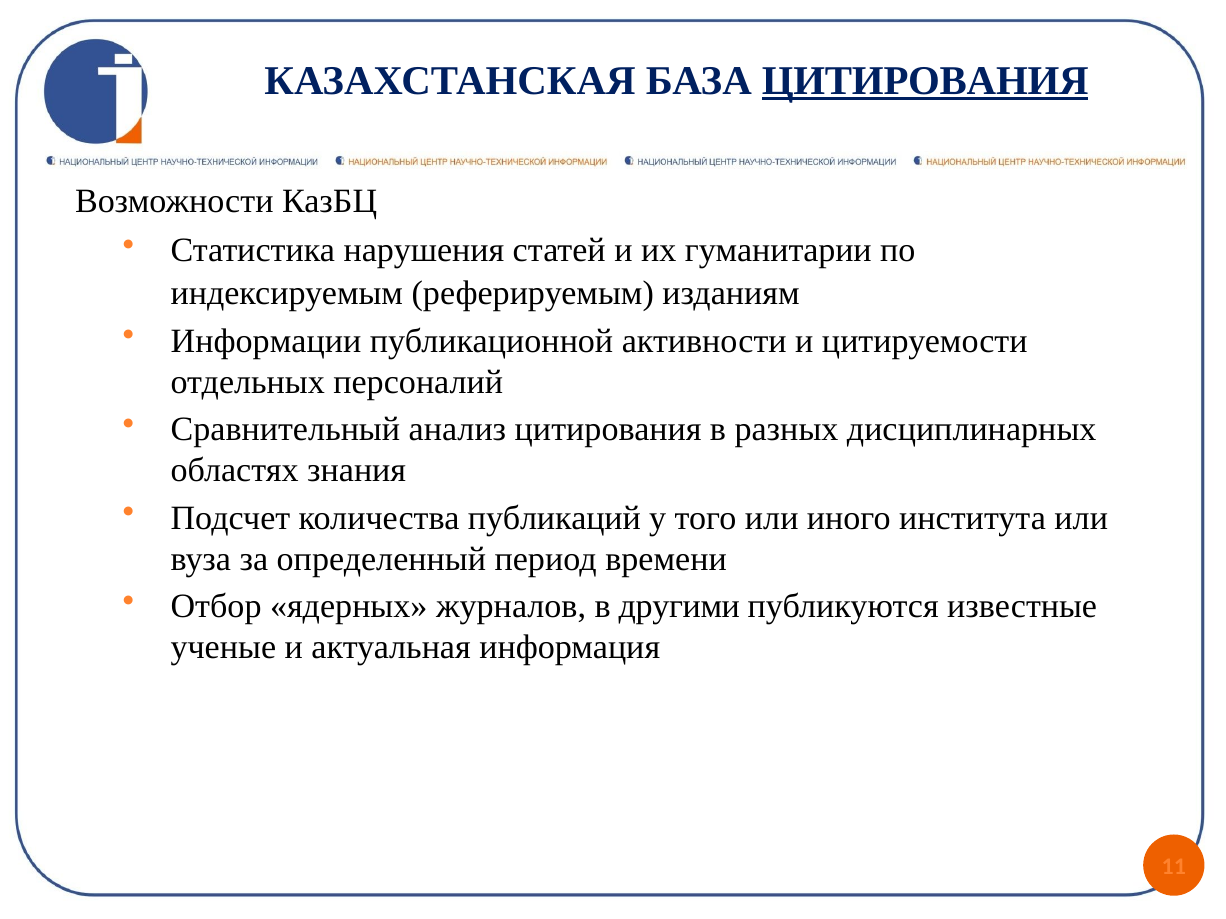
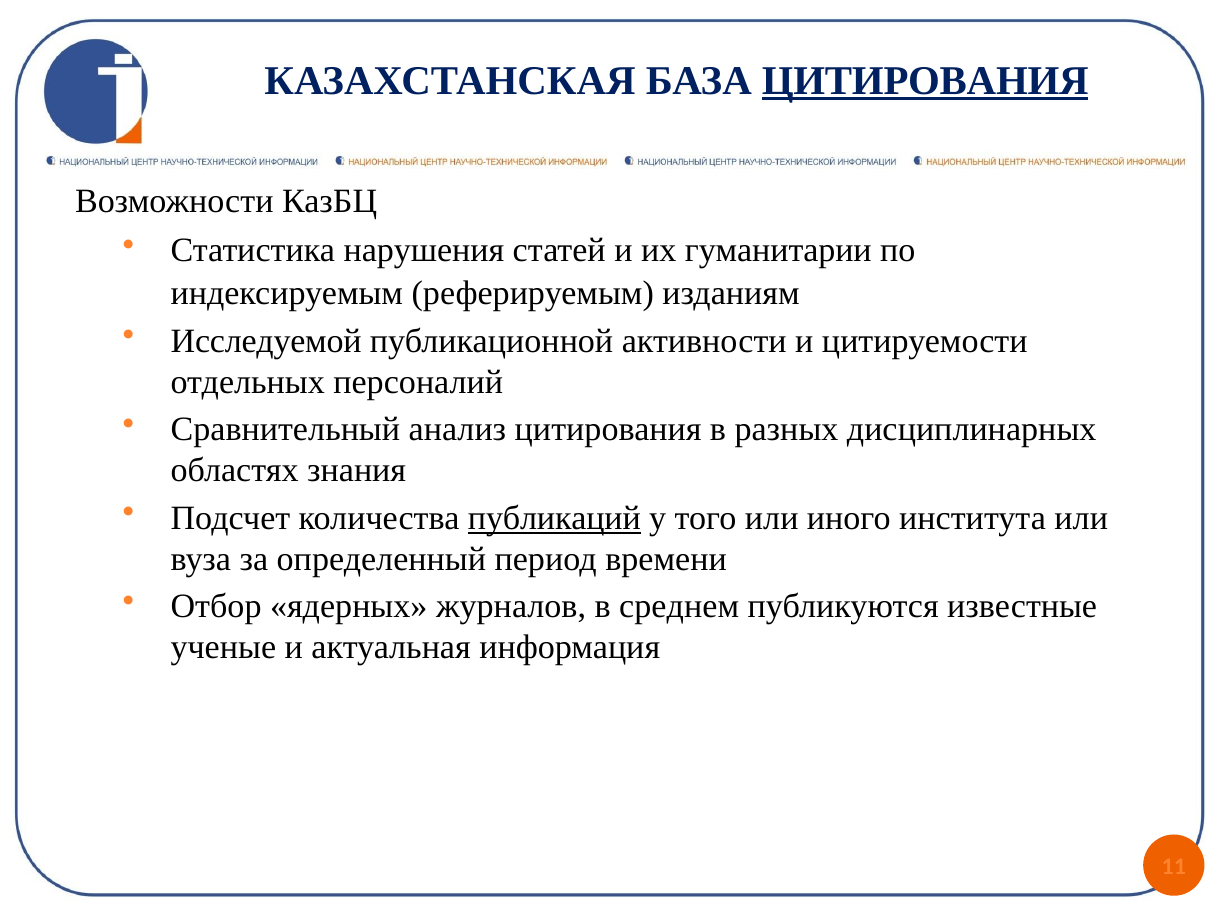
Информации: Информации -> Исследуемой (266, 341)
публикаций underline: none -> present (554, 518)
другими: другими -> среднем (679, 607)
